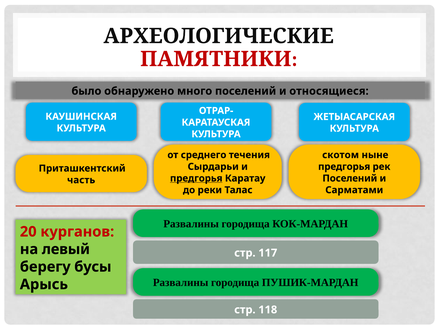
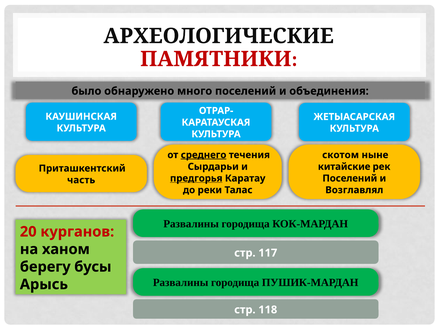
относящиеся: относящиеся -> объединения (329, 91)
среднего underline: none -> present (204, 155)
предгорья: предгорья -> китайские (344, 167)
Сарматами: Сарматами -> Возглавлял (354, 190)
левый: левый -> ханом (66, 249)
